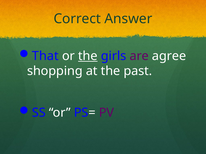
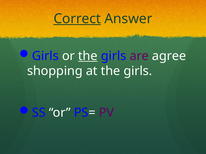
Correct underline: none -> present (77, 19)
That: That -> Girls (45, 56)
at the past: past -> girls (138, 71)
